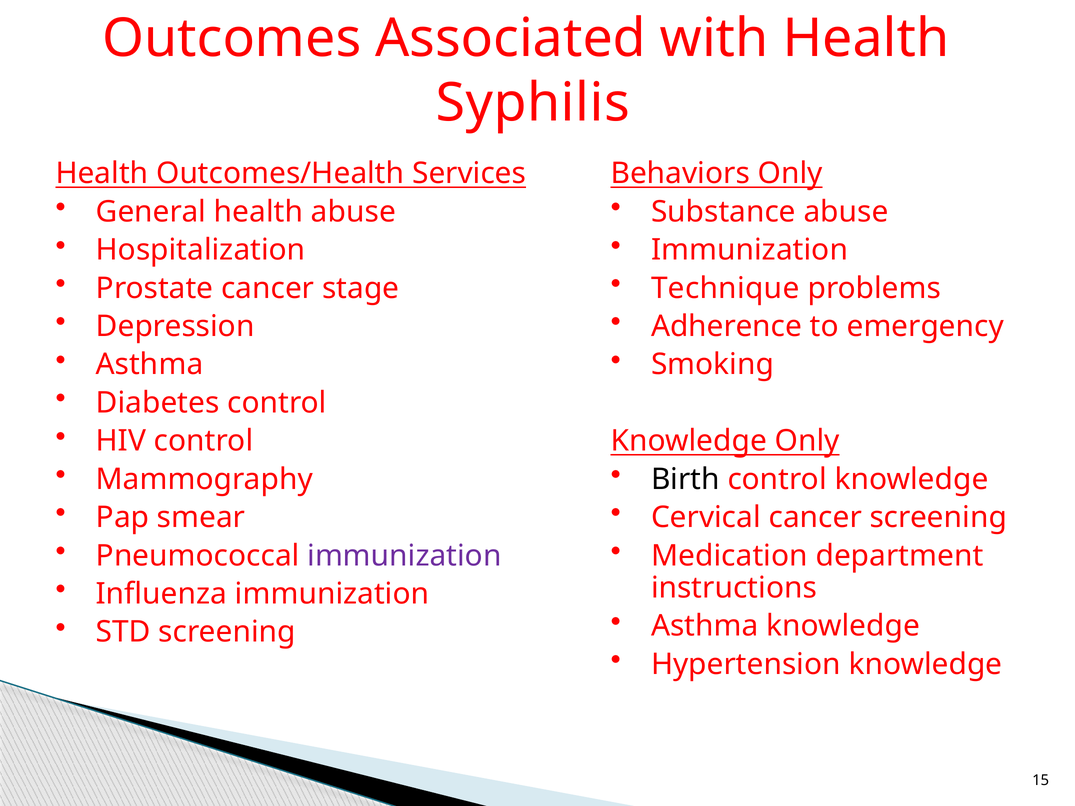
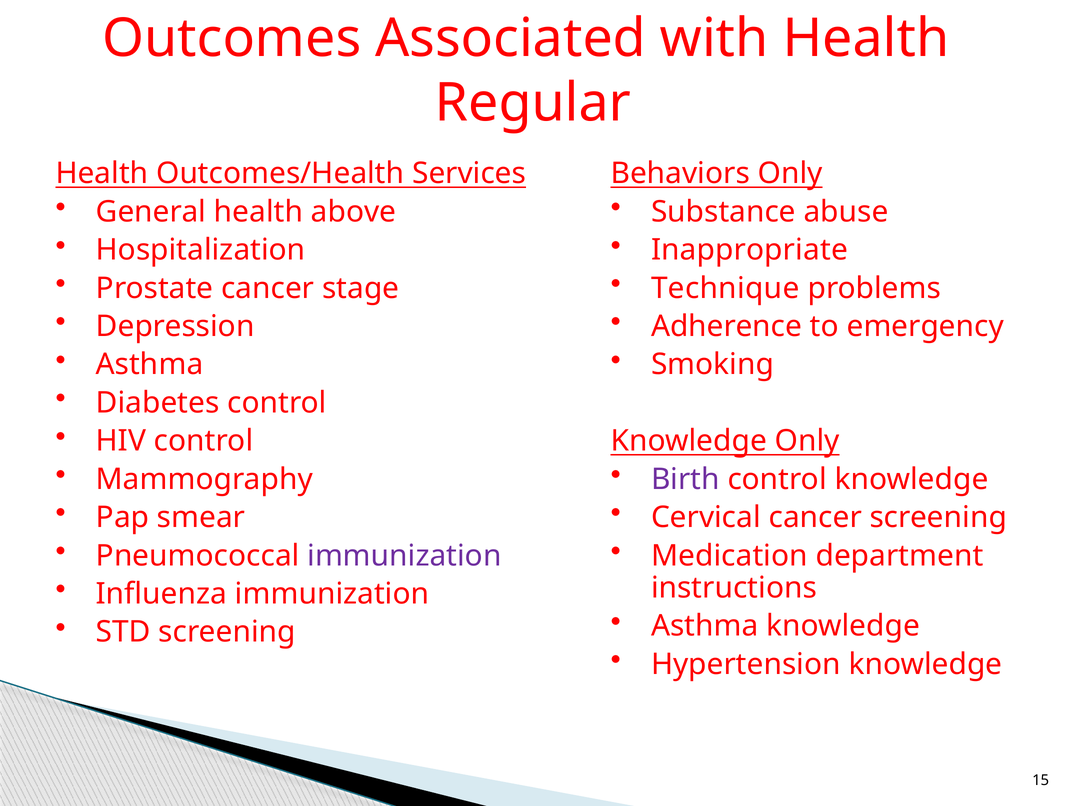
Syphilis: Syphilis -> Regular (533, 103)
health abuse: abuse -> above (354, 212)
Immunization: Immunization -> Inappropriate (749, 250)
Birth colour: black -> purple (685, 479)
